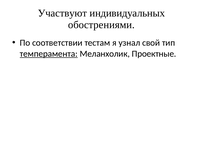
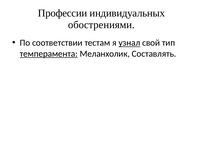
Участвуют: Участвуют -> Профессии (63, 13)
узнал underline: none -> present (129, 43)
Проектные: Проектные -> Составлять (154, 53)
